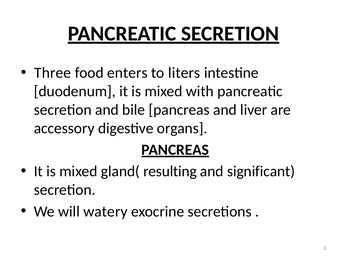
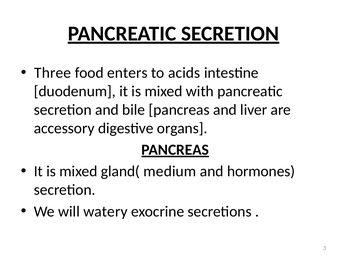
liters: liters -> acids (184, 73)
resulting: resulting -> medium (170, 172)
significant: significant -> hormones (261, 172)
